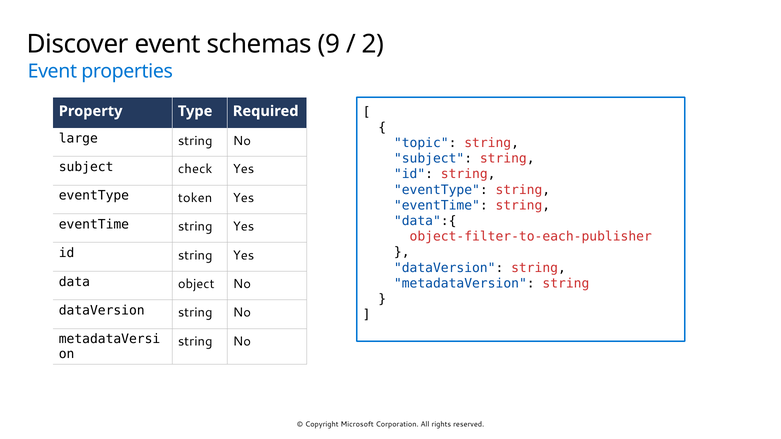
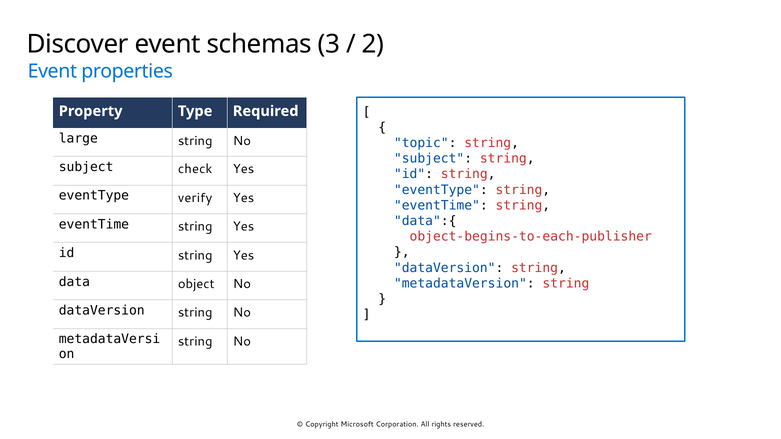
9: 9 -> 3 (329, 44)
token: token -> verify (195, 198)
object-filter-to-each-publisher: object-filter-to-each-publisher -> object-begins-to-each-publisher (531, 237)
